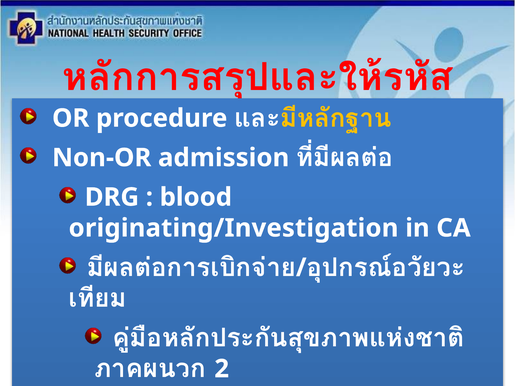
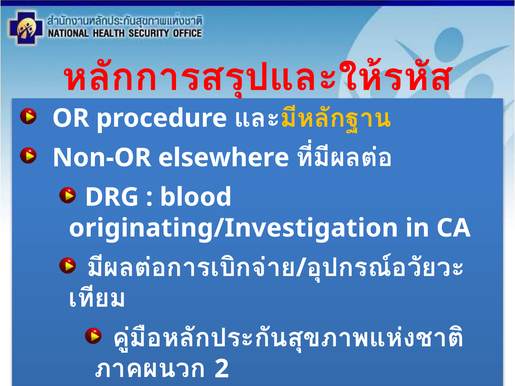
admission: admission -> elsewhere (224, 158)
